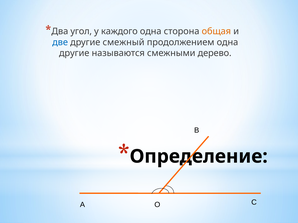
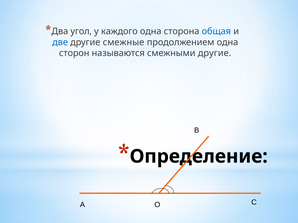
общая colour: orange -> blue (216, 31)
смежный: смежный -> смежные (124, 42)
другие: другие -> сторон (74, 53)
смежными дерево: дерево -> другие (215, 53)
